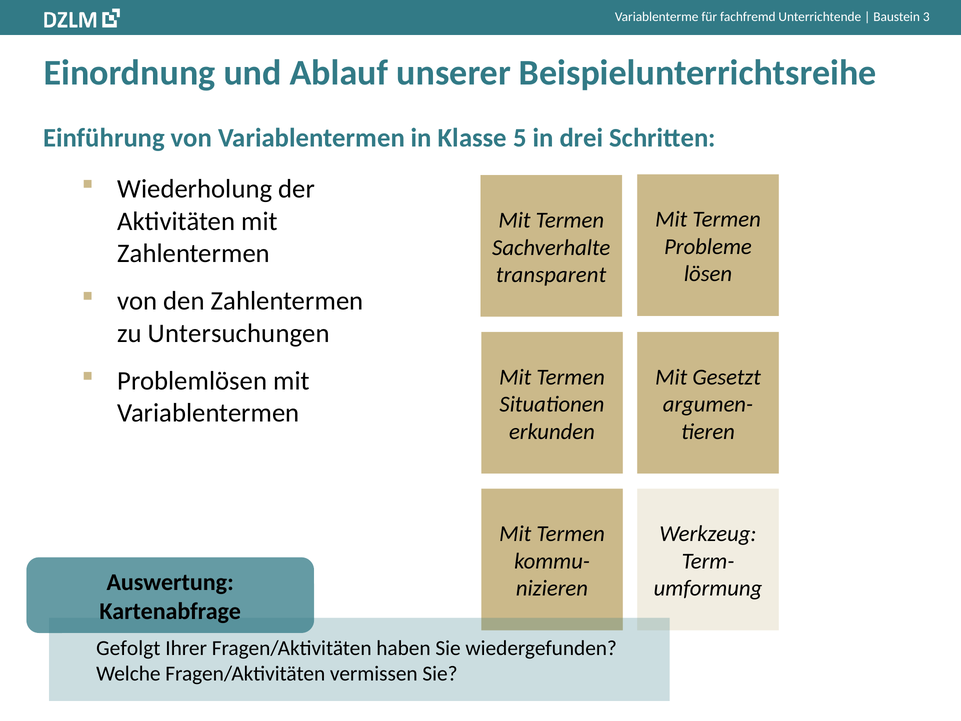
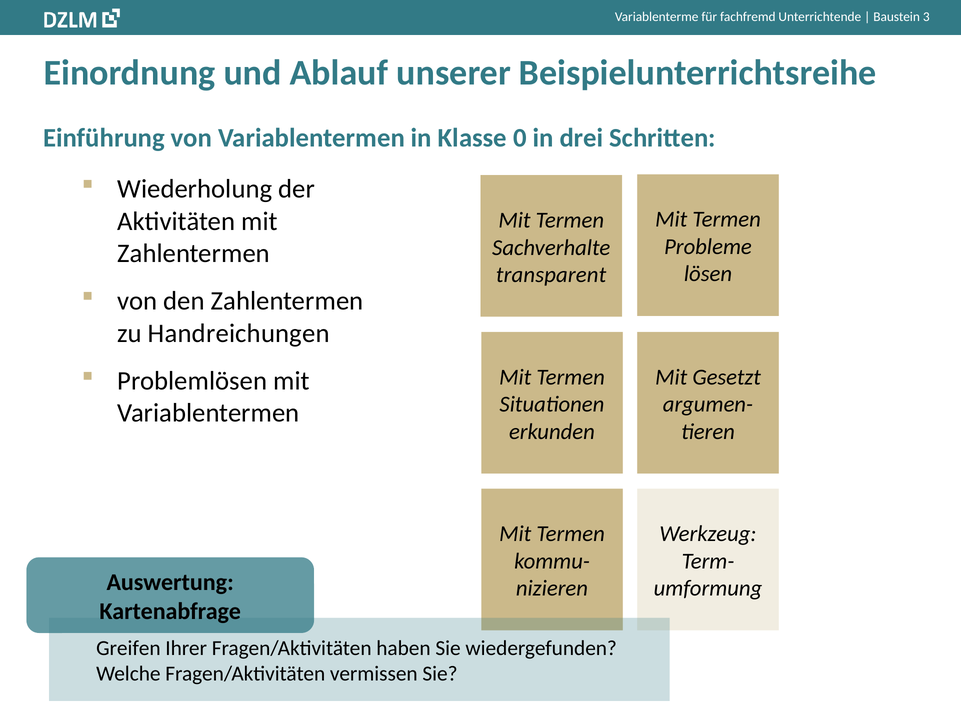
5: 5 -> 0 (520, 138)
Untersuchungen: Untersuchungen -> Handreichungen (239, 333)
Gefolgt: Gefolgt -> Greifen (128, 648)
